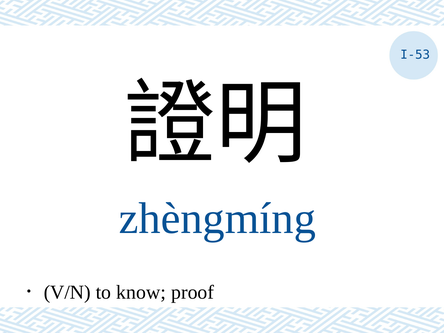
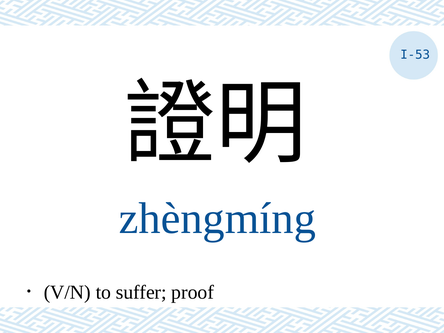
know: know -> suffer (141, 292)
